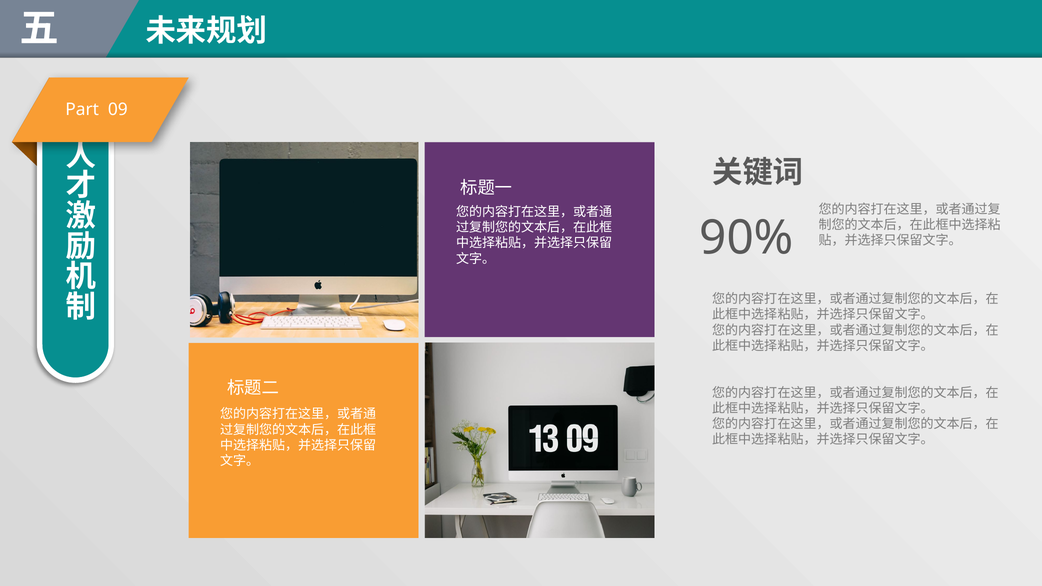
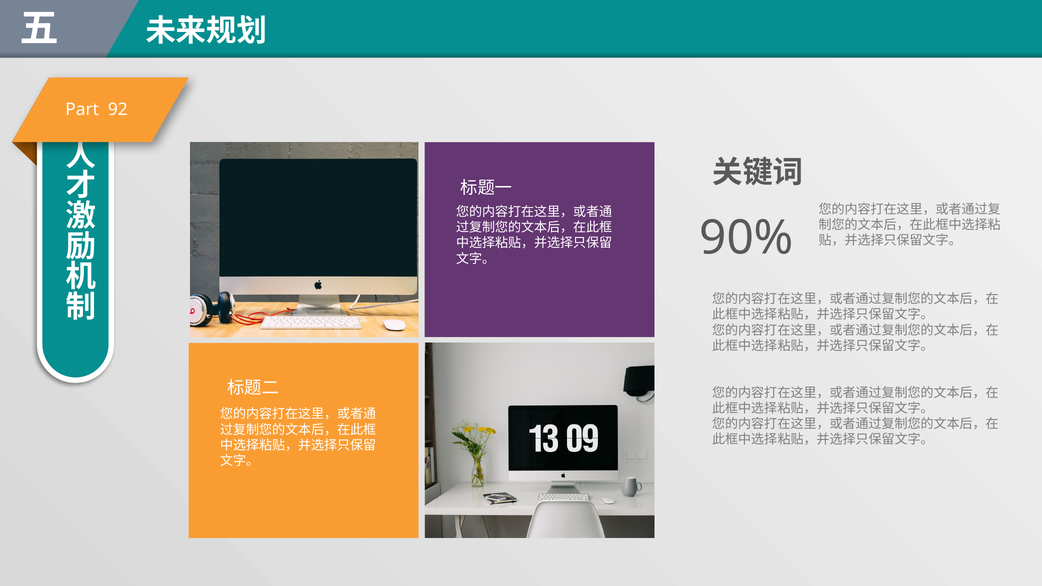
09: 09 -> 92 (118, 109)
